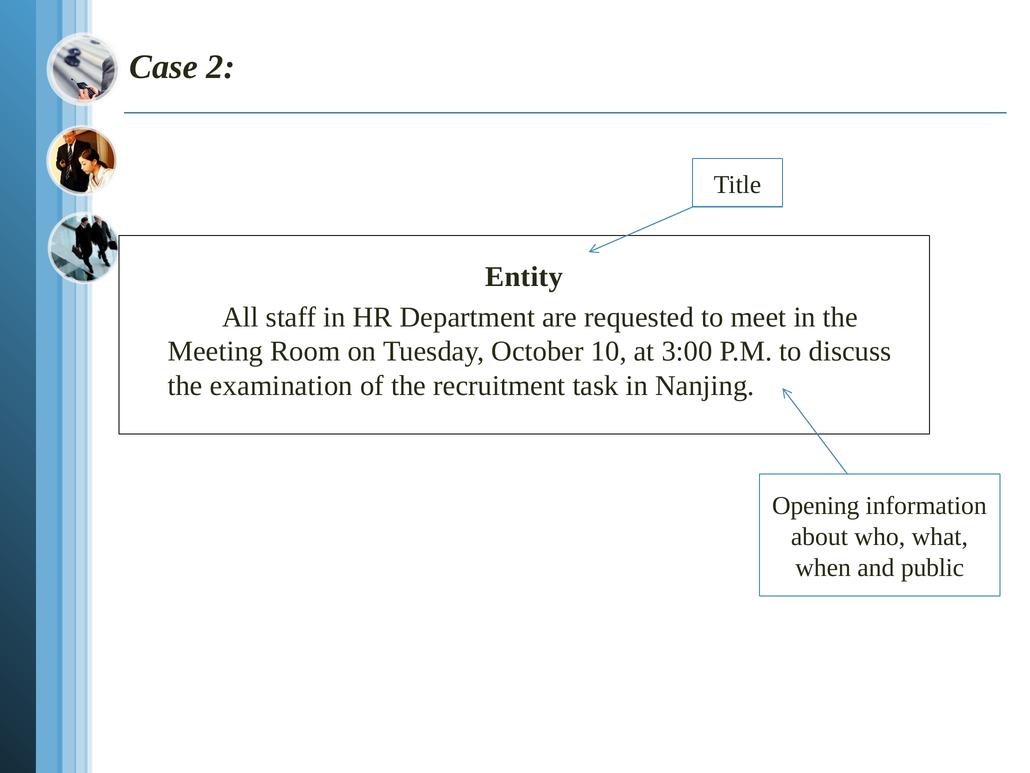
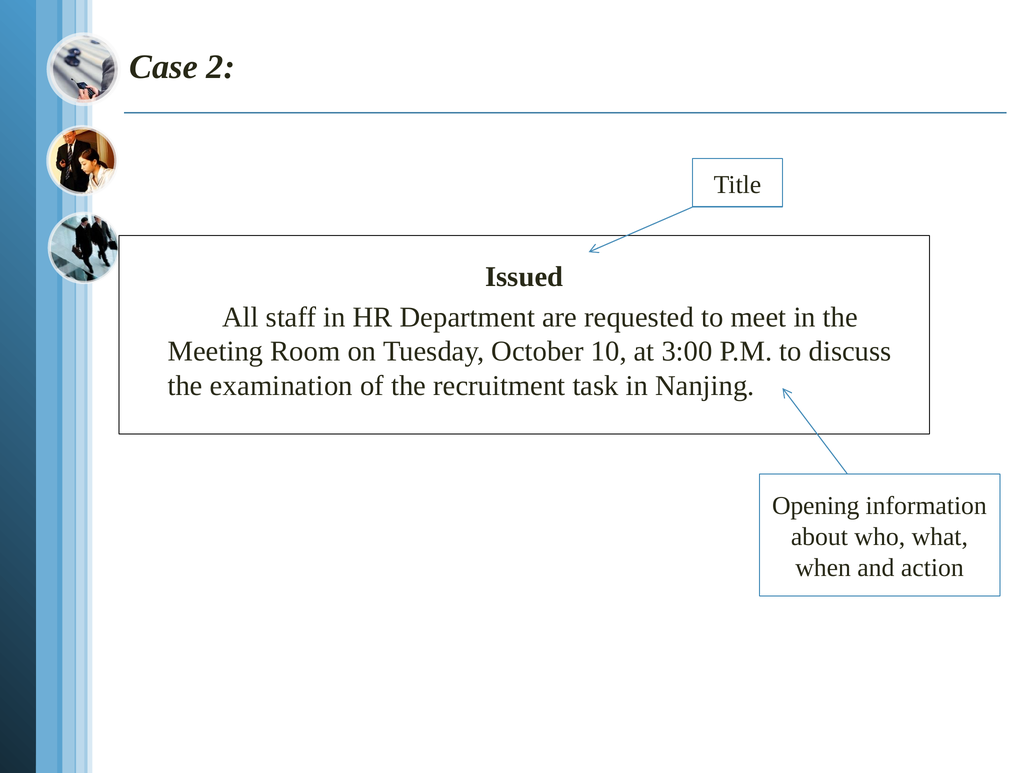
Entity: Entity -> Issued (524, 277)
public: public -> action (932, 567)
